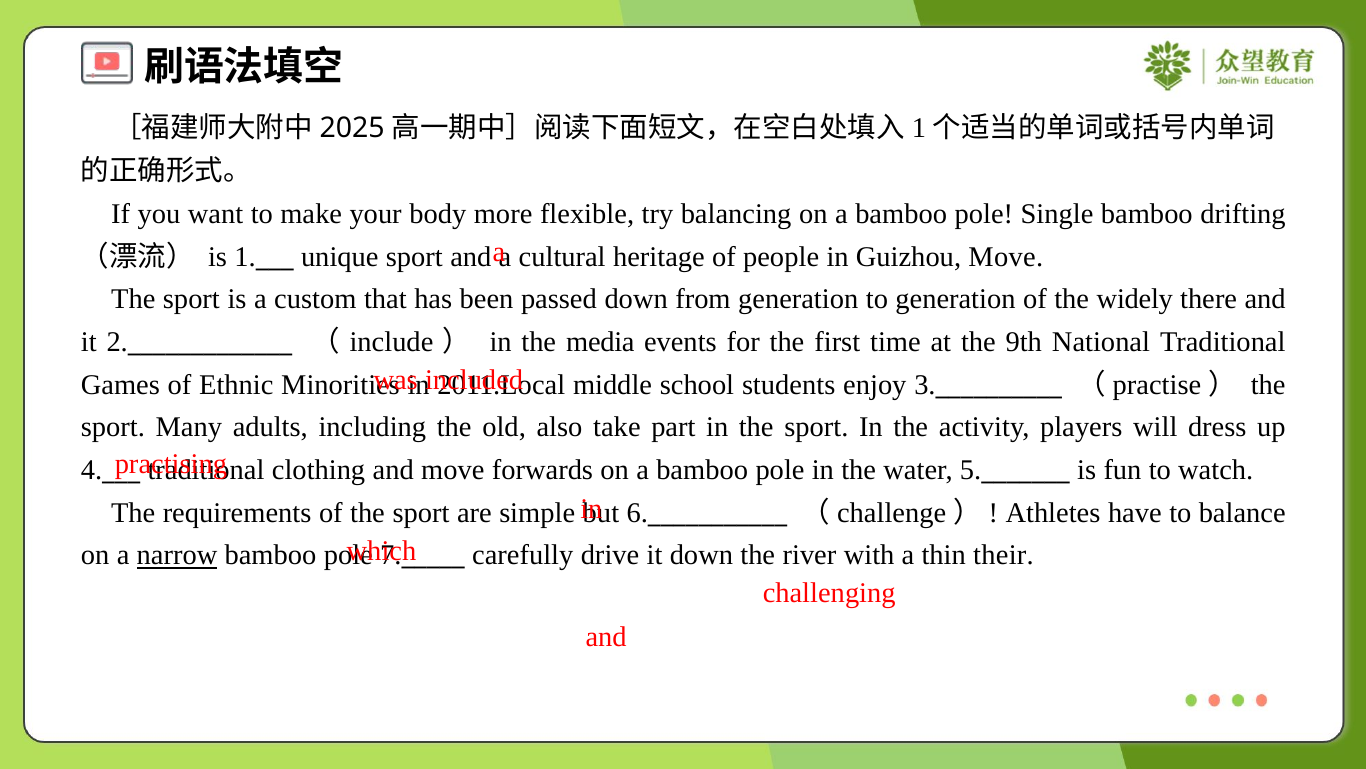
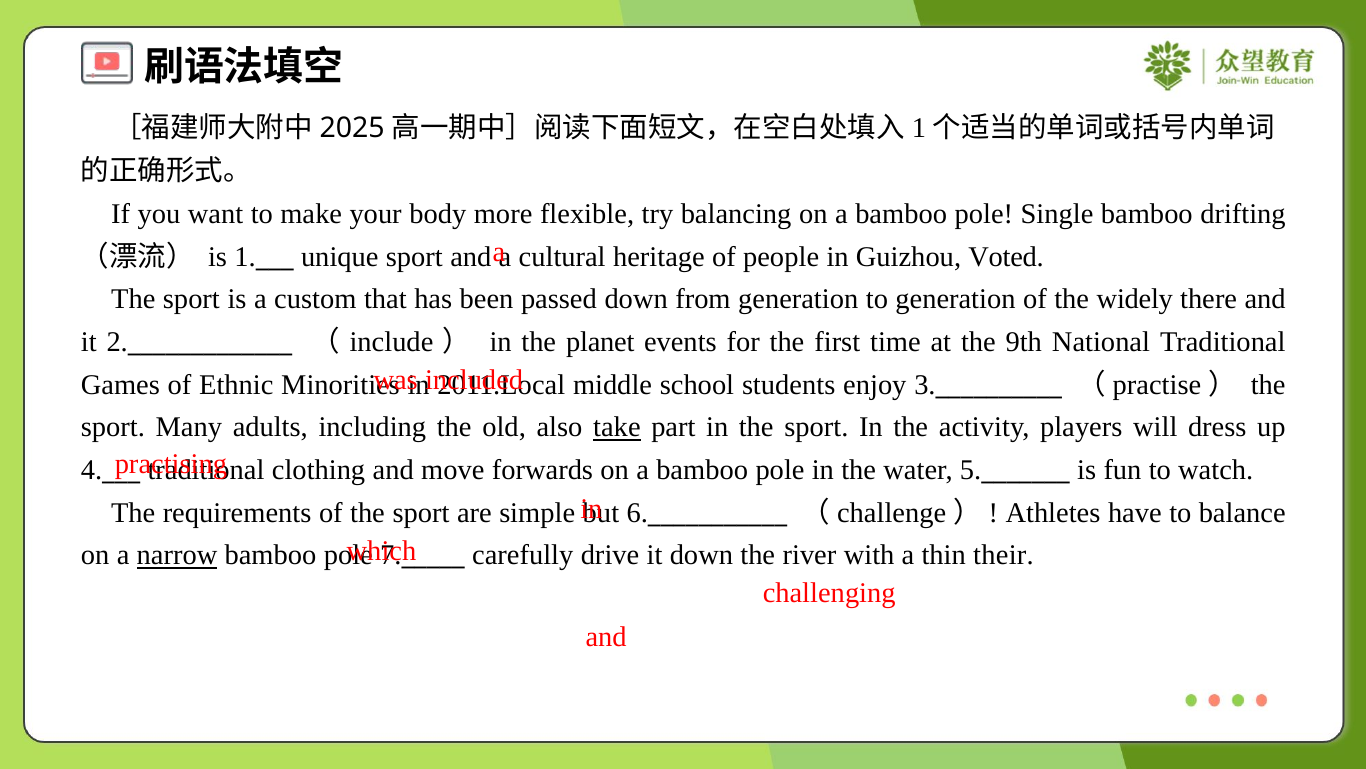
Guizhou Move: Move -> Voted (1006, 256)
media: media -> planet (600, 342)
take underline: none -> present (617, 427)
